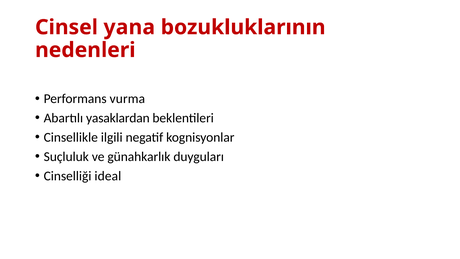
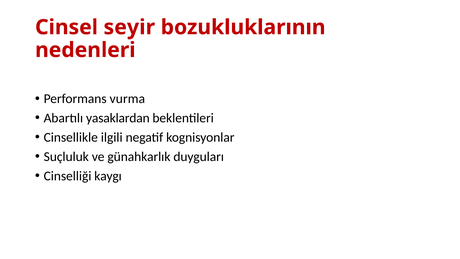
yana: yana -> seyir (129, 27)
ideal: ideal -> kaygı (108, 176)
